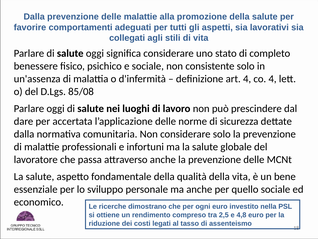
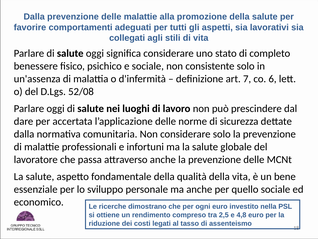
art 4: 4 -> 7 (247, 79)
co 4: 4 -> 6 (273, 79)
85/08: 85/08 -> 52/08 (81, 91)
